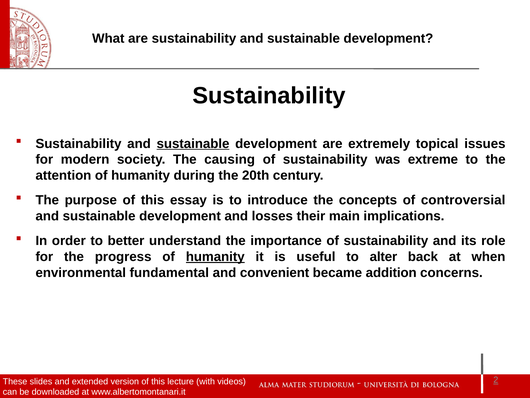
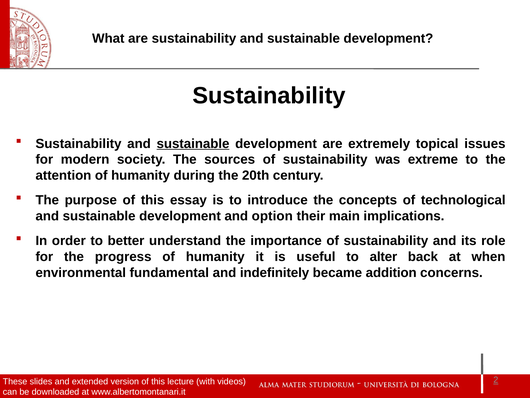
causing: causing -> sources (230, 159)
controversial: controversial -> technological (463, 200)
losses: losses -> option (272, 216)
humanity underline: present -> none (215, 257)
convenient: convenient -> indefinitely (275, 272)
